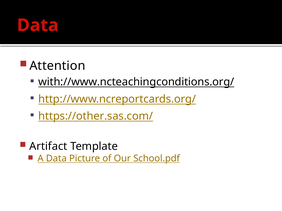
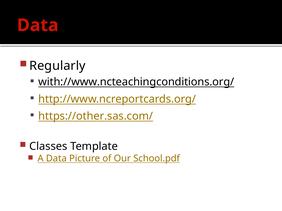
Attention: Attention -> Regularly (57, 66)
Artifact: Artifact -> Classes (48, 147)
